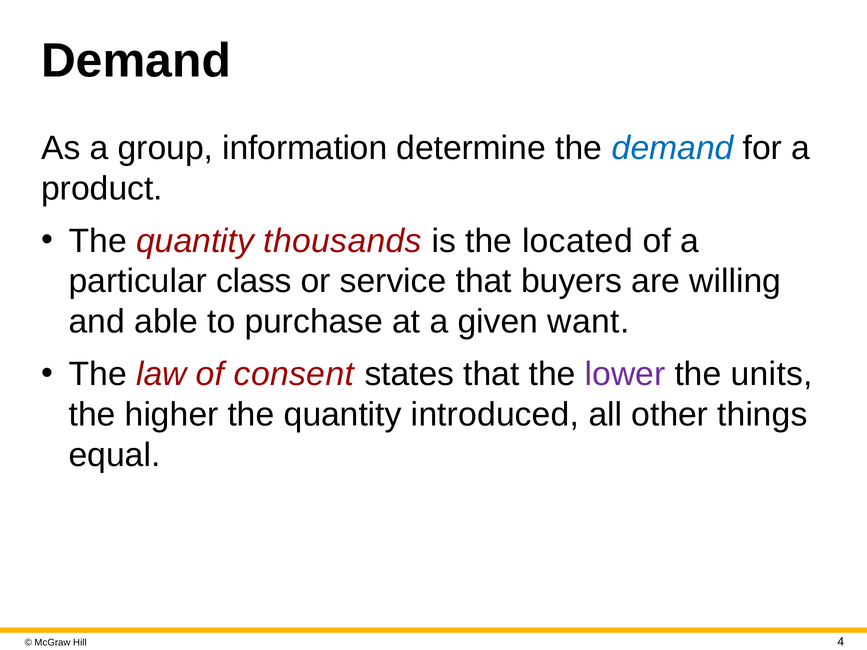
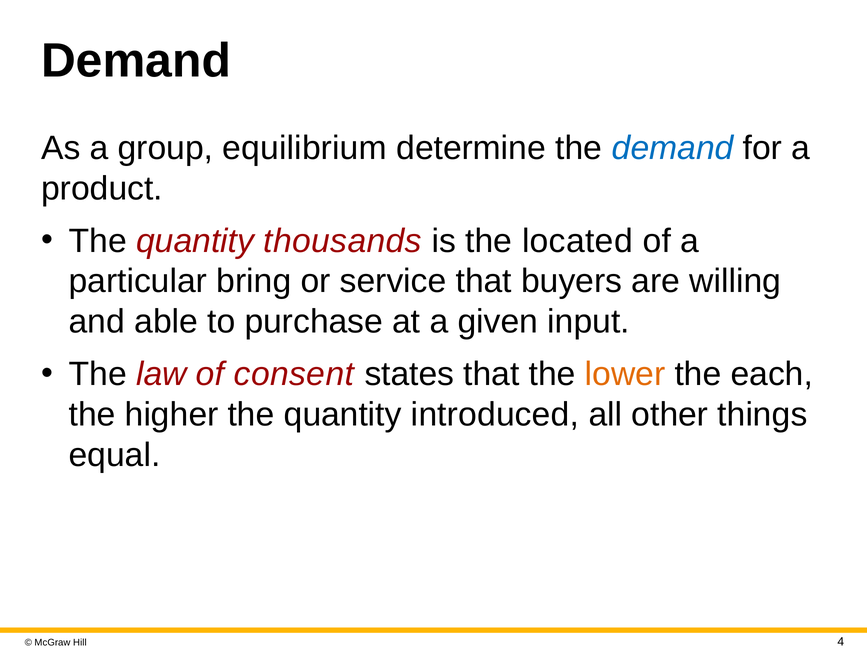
information: information -> equilibrium (305, 148)
class: class -> bring (254, 281)
want: want -> input (589, 322)
lower colour: purple -> orange (625, 374)
units: units -> each (772, 374)
